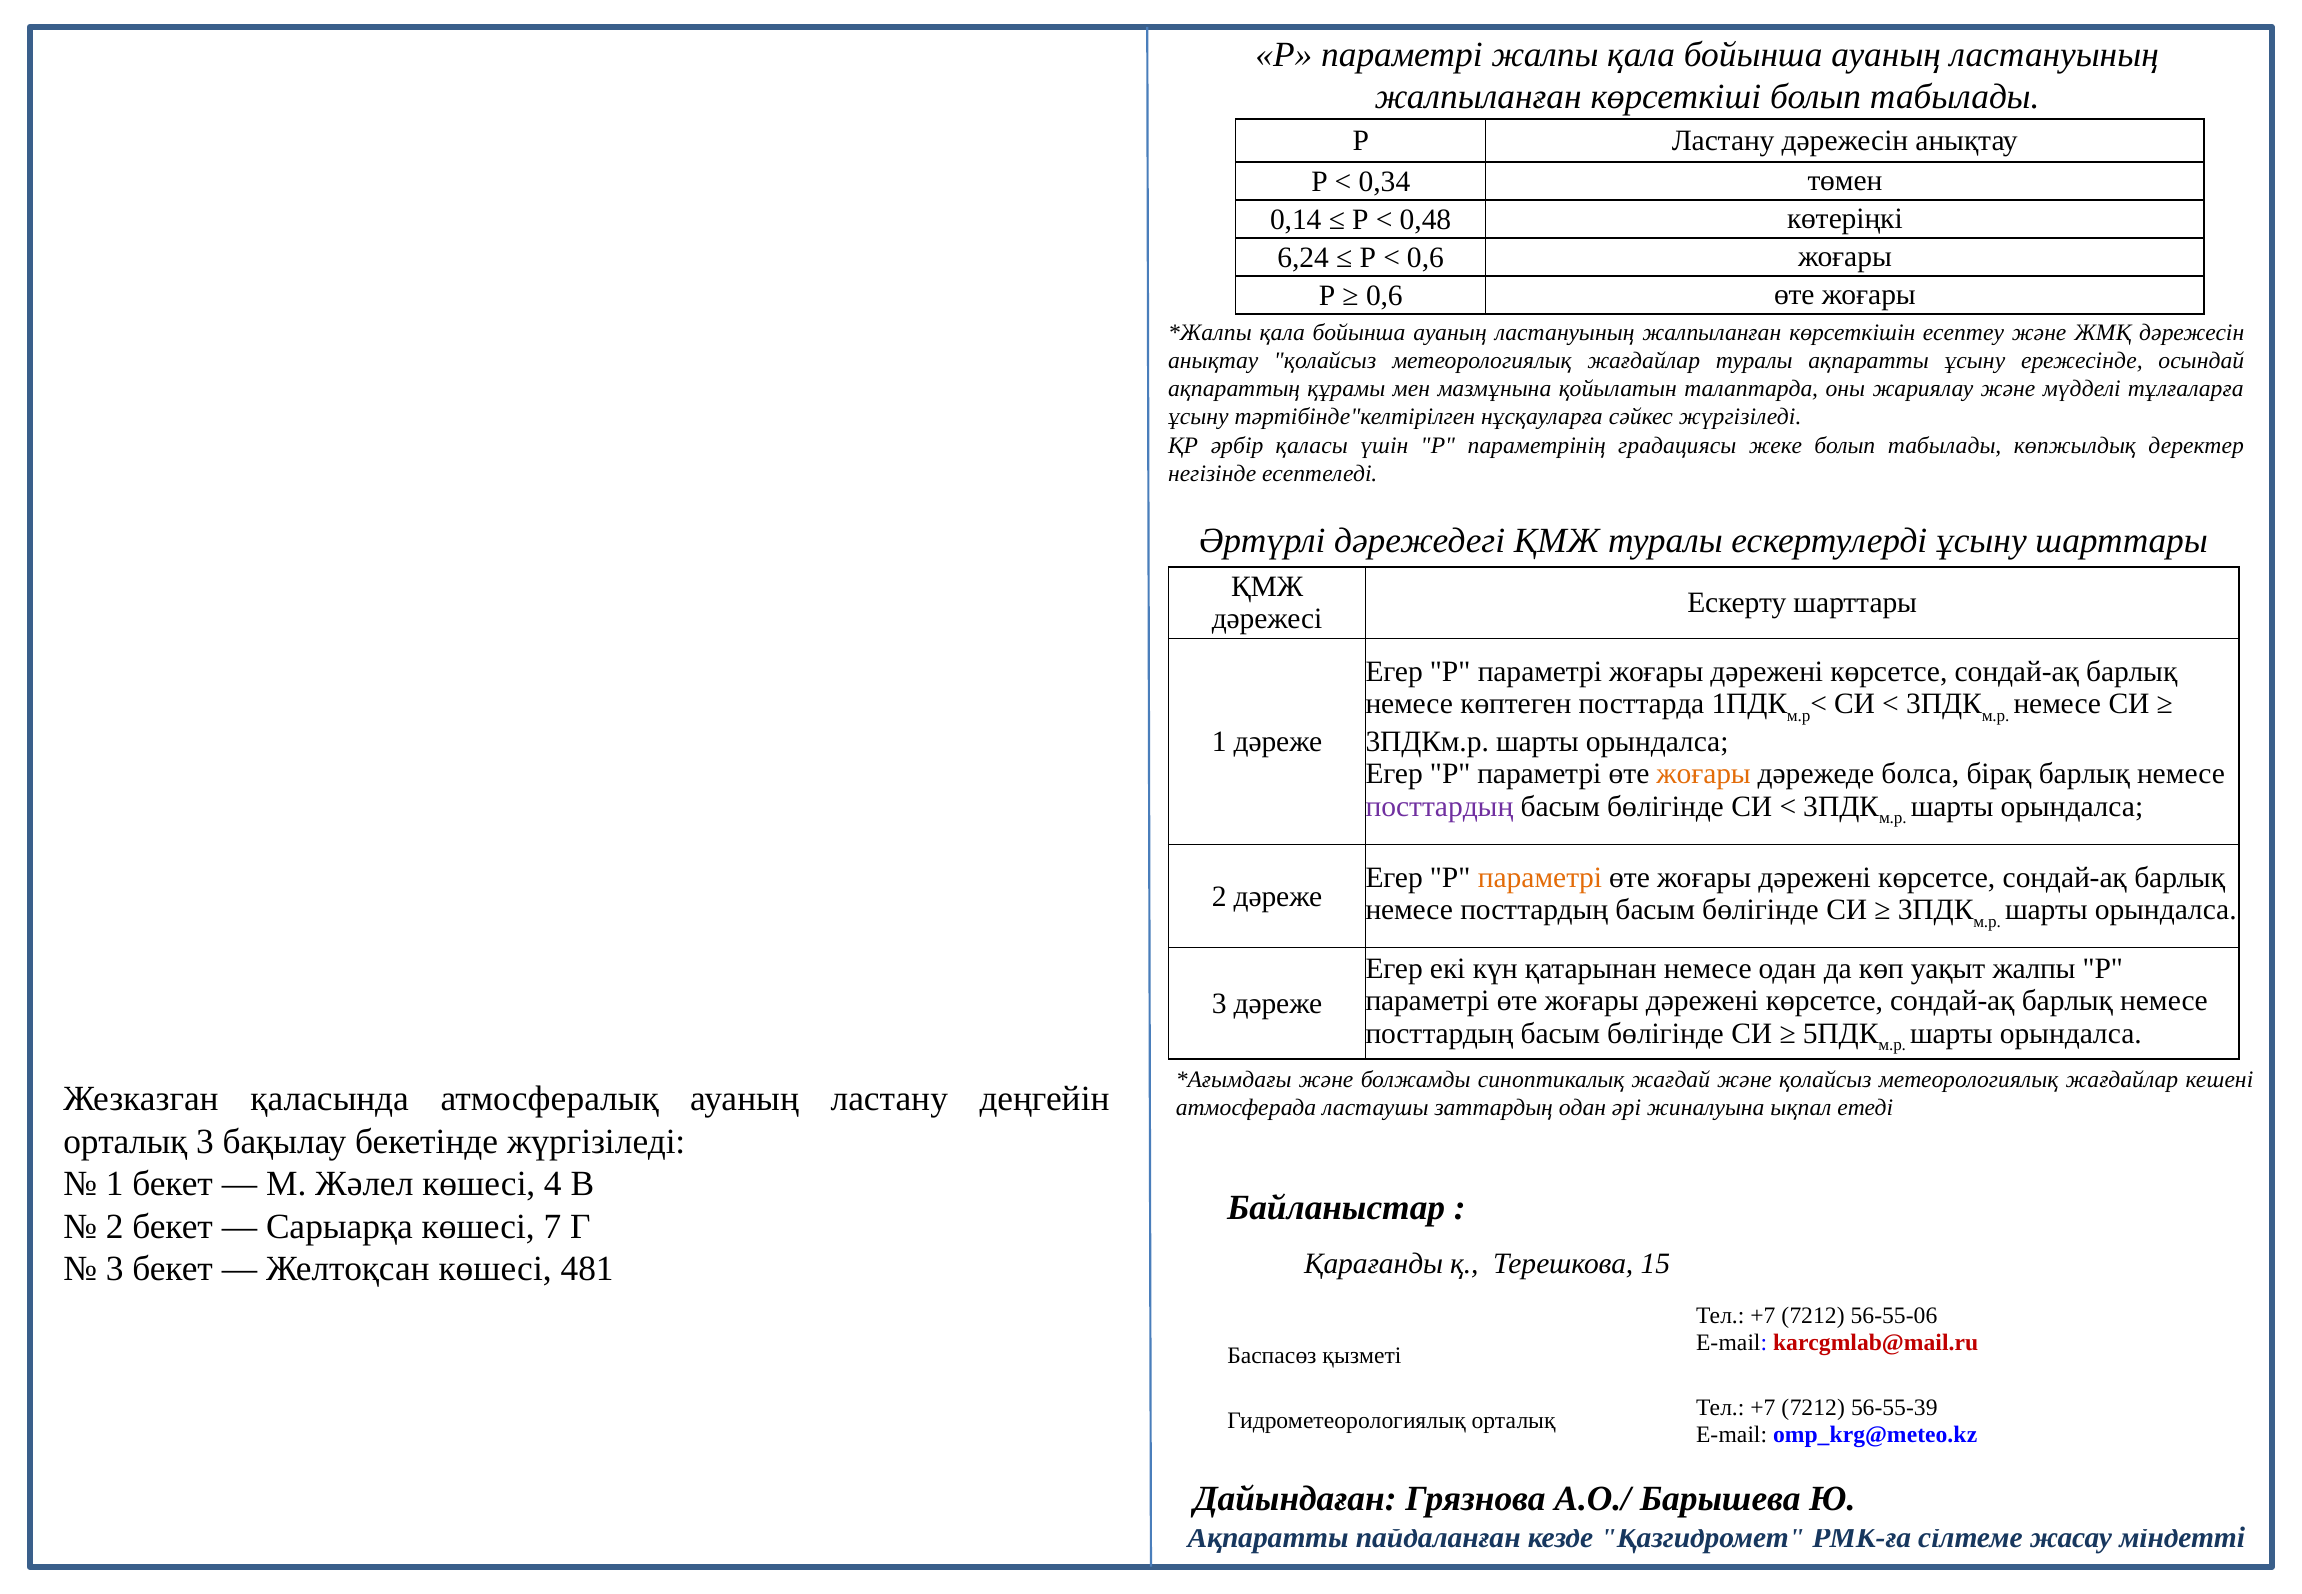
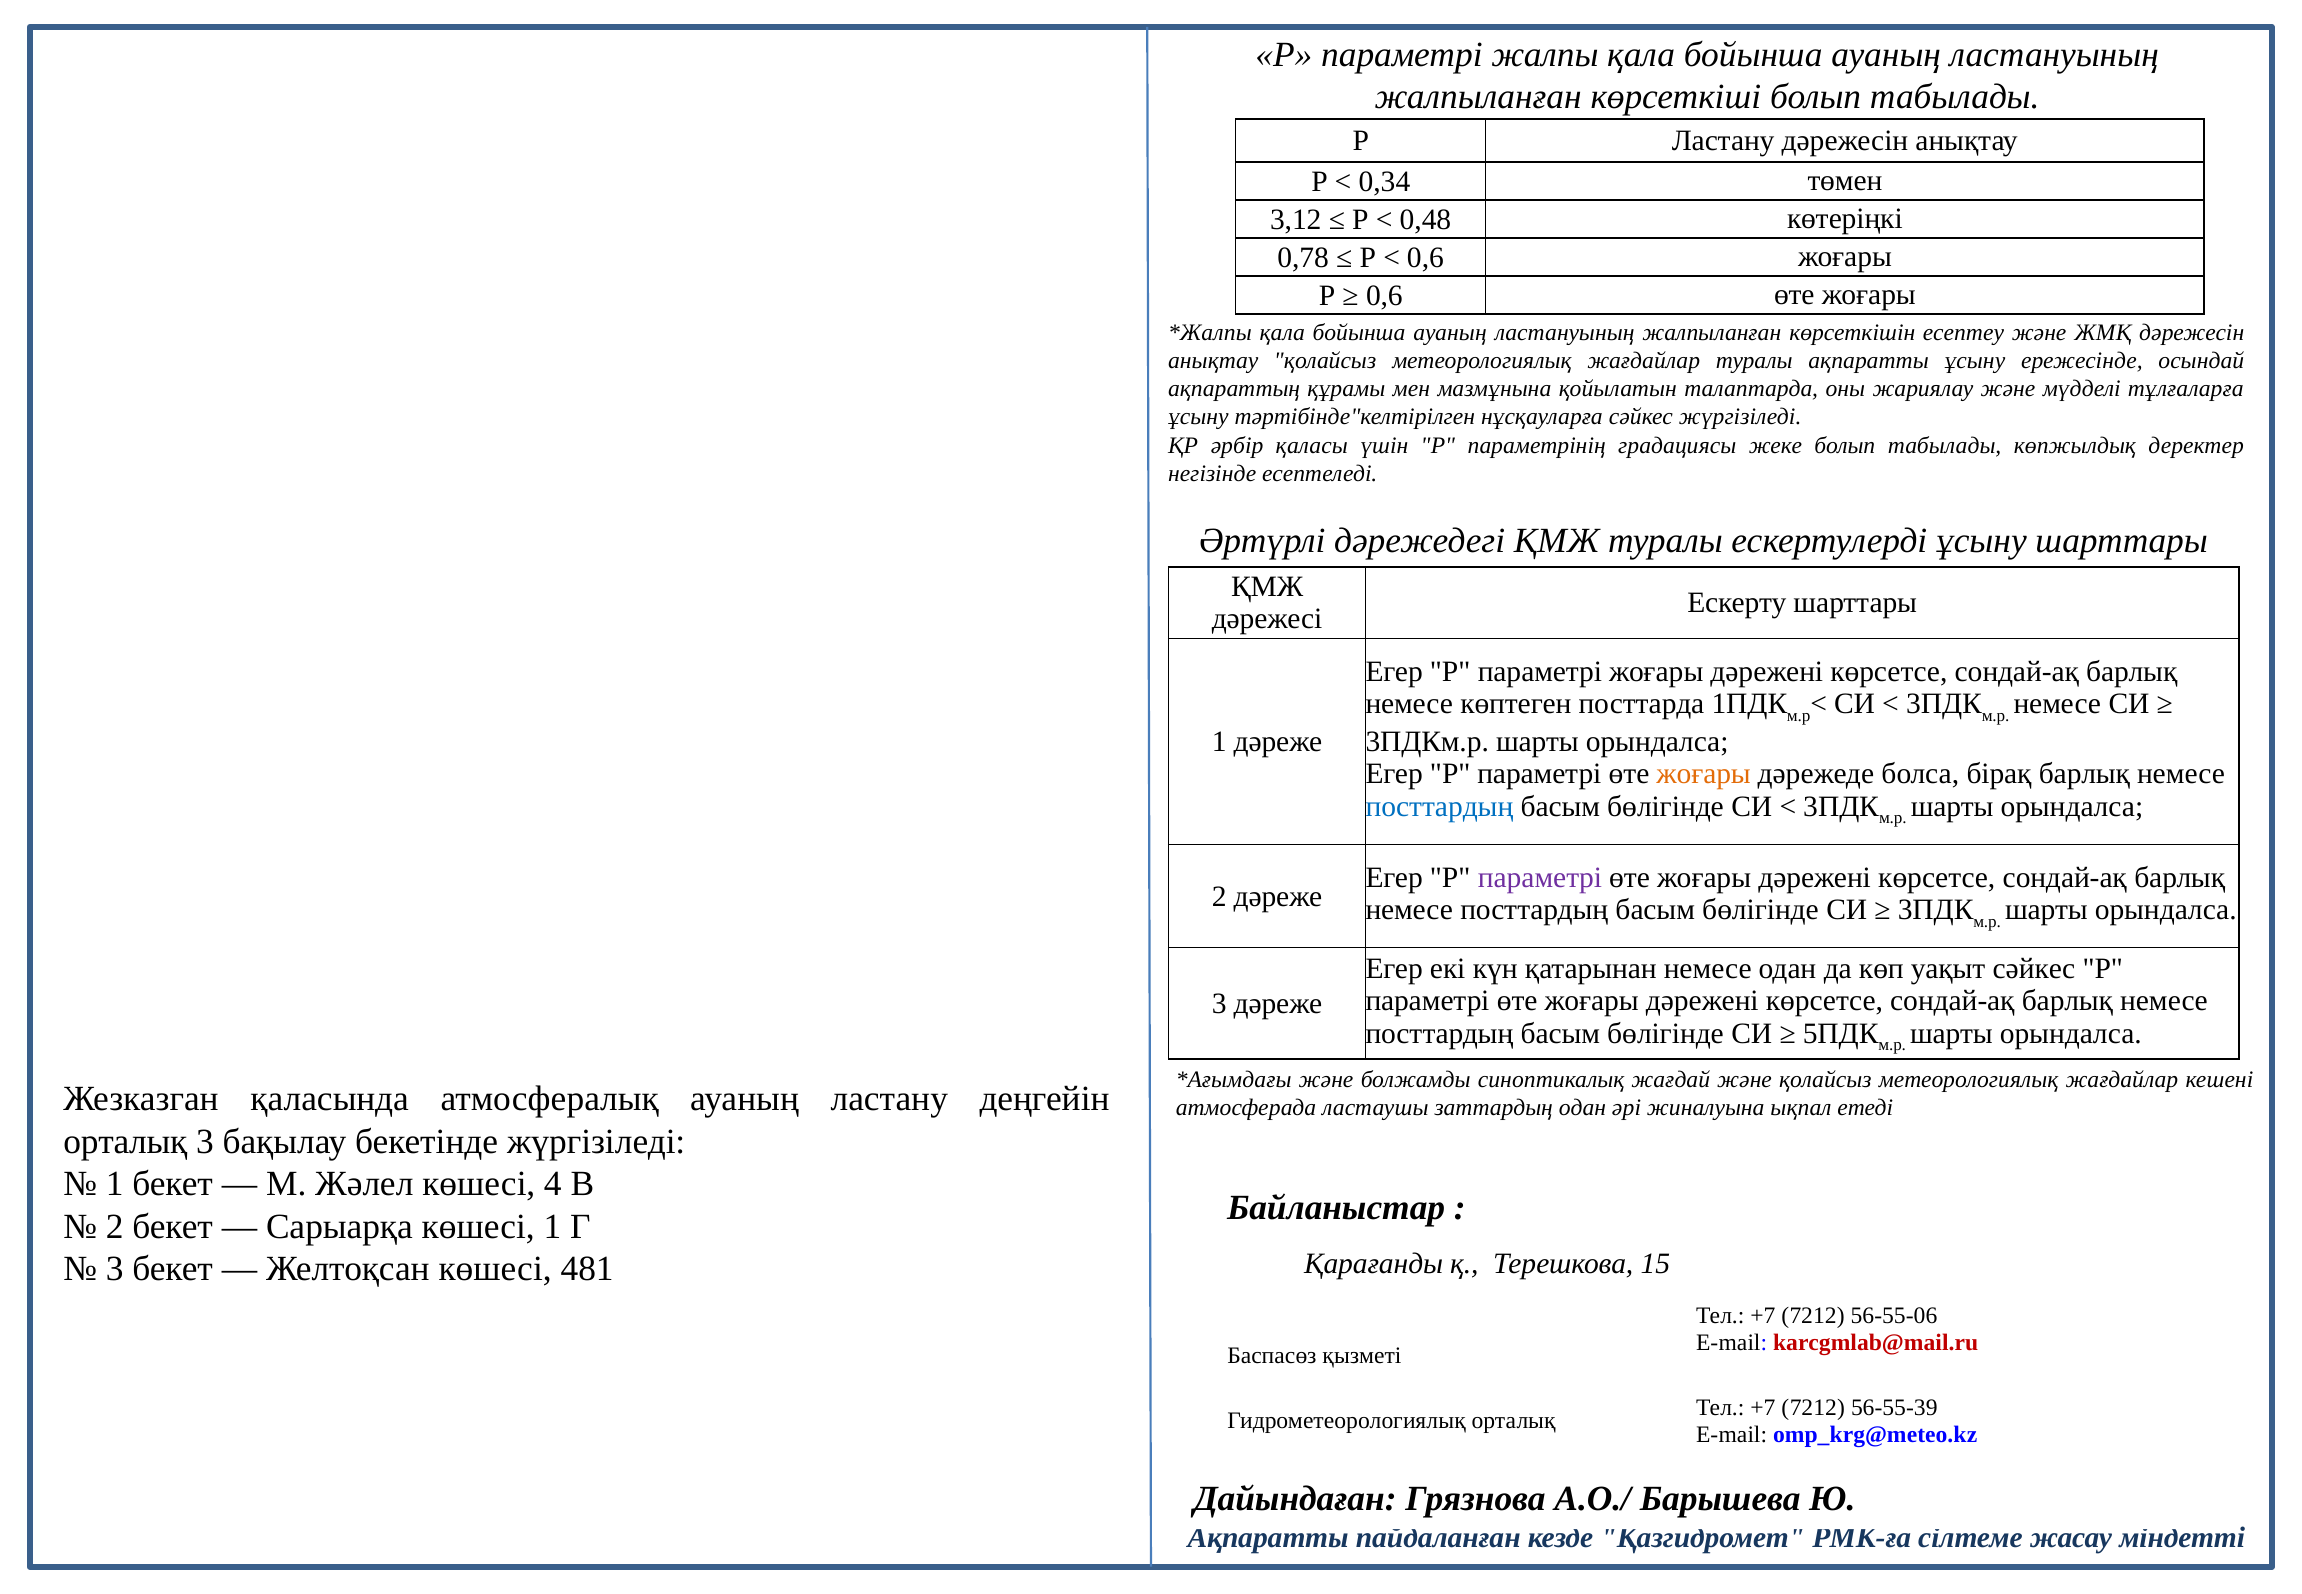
0,14: 0,14 -> 3,12 (1296, 220)
6,24: 6,24 -> 0,78 (1303, 258)
посттардың colour: purple -> blue (1439, 806)
параметрі colour: orange -> purple (1540, 877)
уақыт жалпы: жалпы -> сәйкес (2034, 968)
көшесі 7: 7 -> 1 (552, 1226)
